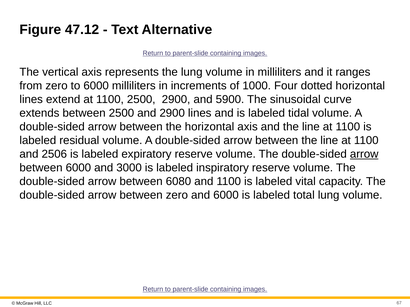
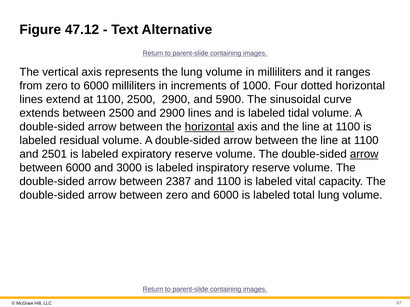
horizontal underline: none -> present (210, 127)
2506: 2506 -> 2501 (54, 154)
6080: 6080 -> 2387 (178, 182)
